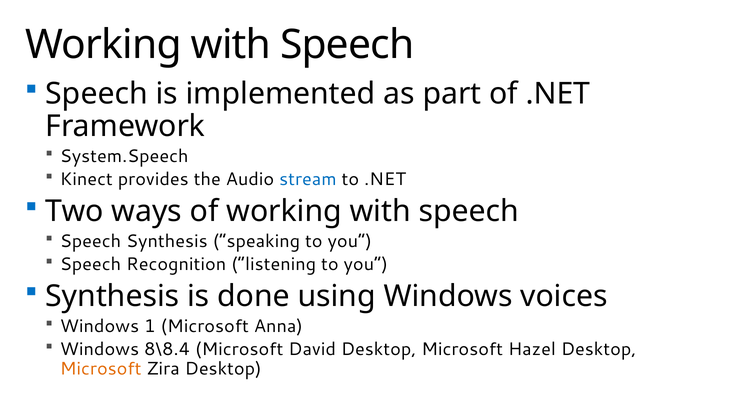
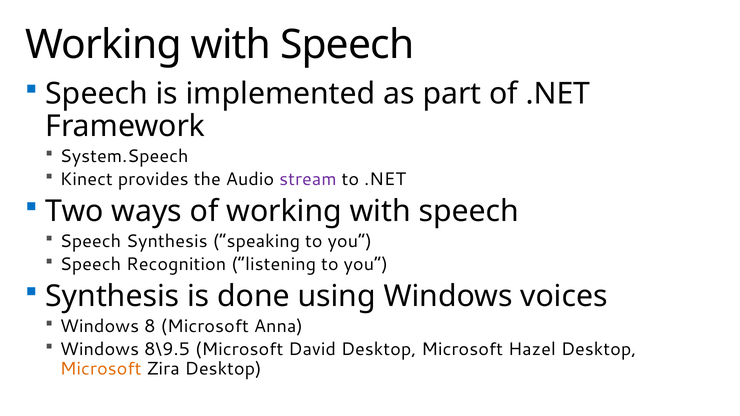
stream colour: blue -> purple (308, 179)
1: 1 -> 8 (150, 326)
8\8.4: 8\8.4 -> 8\9.5 (167, 350)
